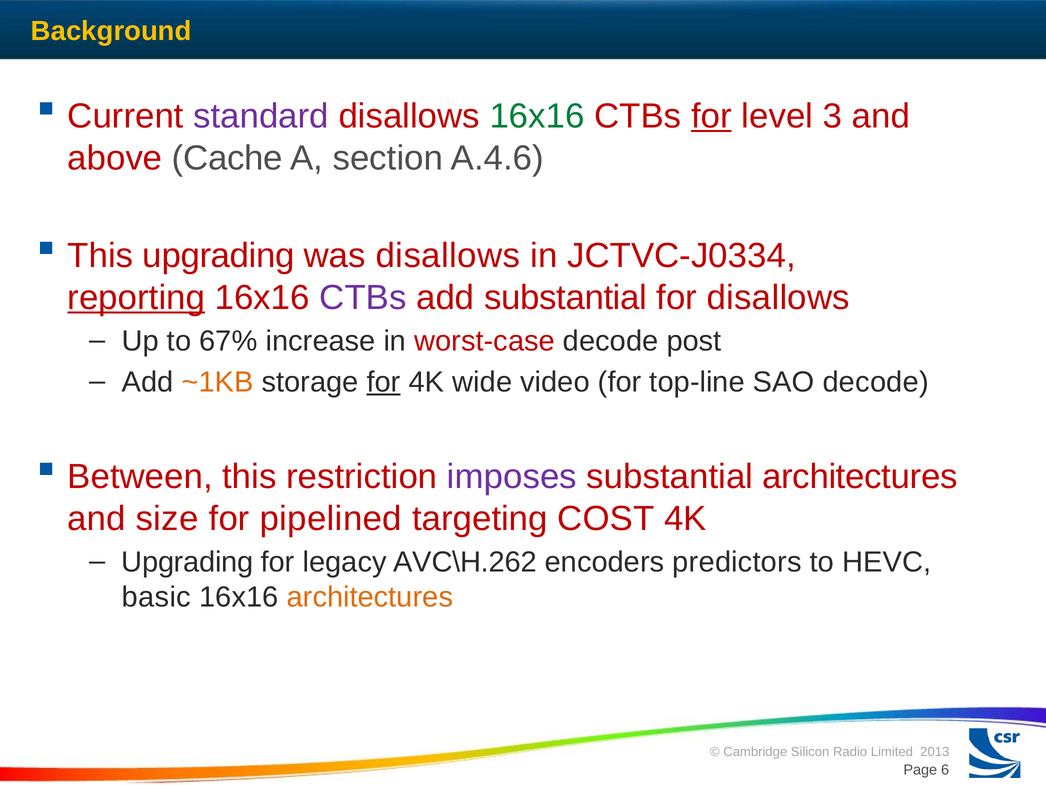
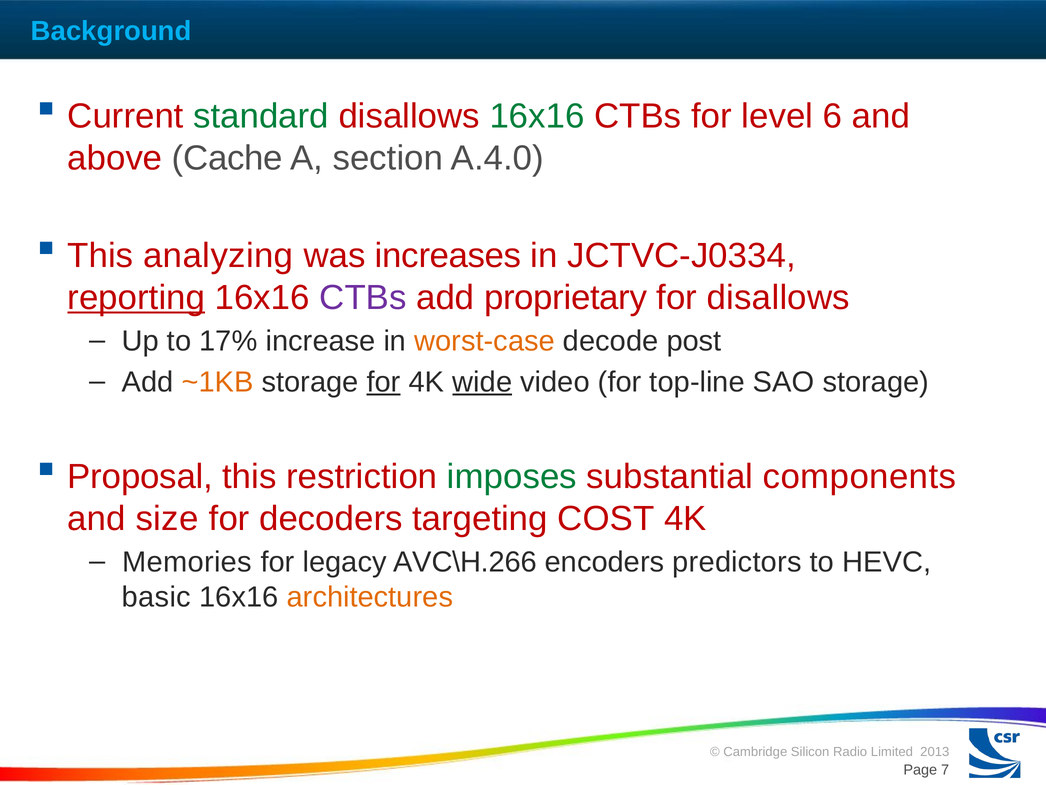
Background colour: yellow -> light blue (111, 31)
standard colour: purple -> green (261, 116)
for underline: present -> none (711, 116)
3: 3 -> 6 (833, 116)
A.4.6: A.4.6 -> A.4.0 (497, 158)
This upgrading: upgrading -> analyzing (218, 256)
was disallows: disallows -> increases (448, 256)
add substantial: substantial -> proprietary (566, 297)
67%: 67% -> 17% (228, 341)
worst-case colour: red -> orange (485, 341)
wide underline: none -> present (482, 382)
SAO decode: decode -> storage (876, 382)
Between: Between -> Proposal (140, 476)
imposes colour: purple -> green (512, 476)
substantial architectures: architectures -> components (859, 476)
pipelined: pipelined -> decoders (331, 518)
Upgrading: Upgrading -> Memories (187, 562)
AVC\H.262: AVC\H.262 -> AVC\H.266 (465, 562)
6: 6 -> 7 (945, 770)
